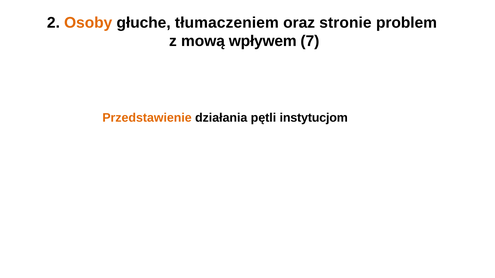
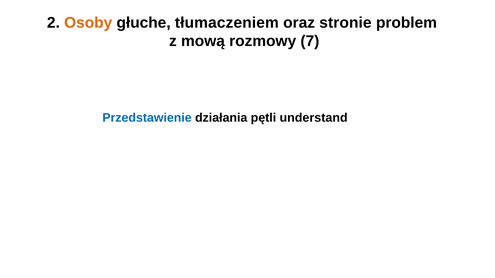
wpływem: wpływem -> rozmowy (263, 41)
Przedstawienie colour: orange -> blue (147, 118)
instytucjom: instytucjom -> understand (314, 118)
